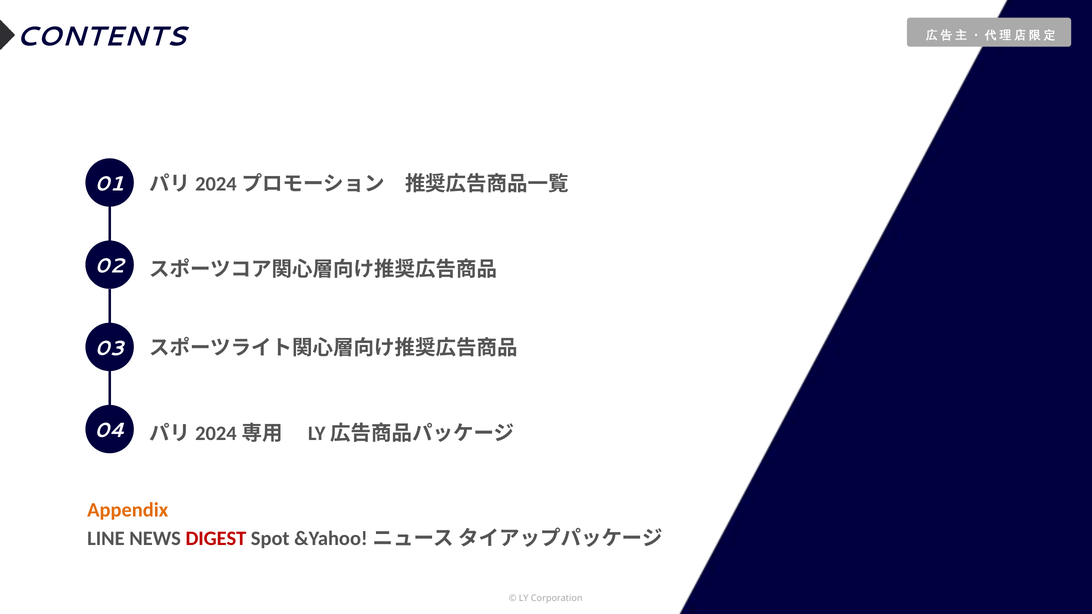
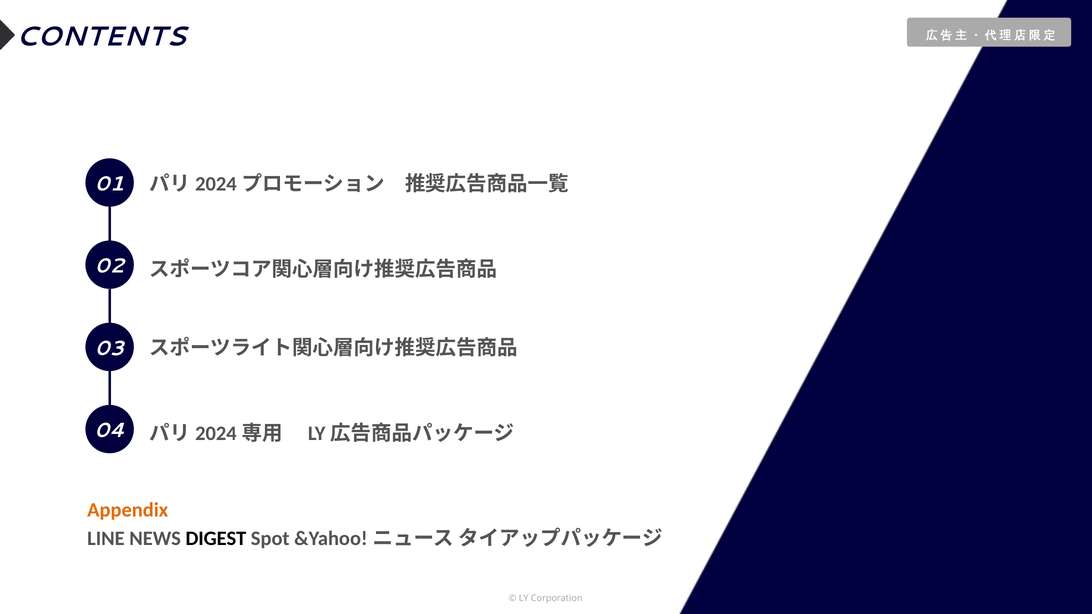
DIGEST colour: red -> black (216, 539)
